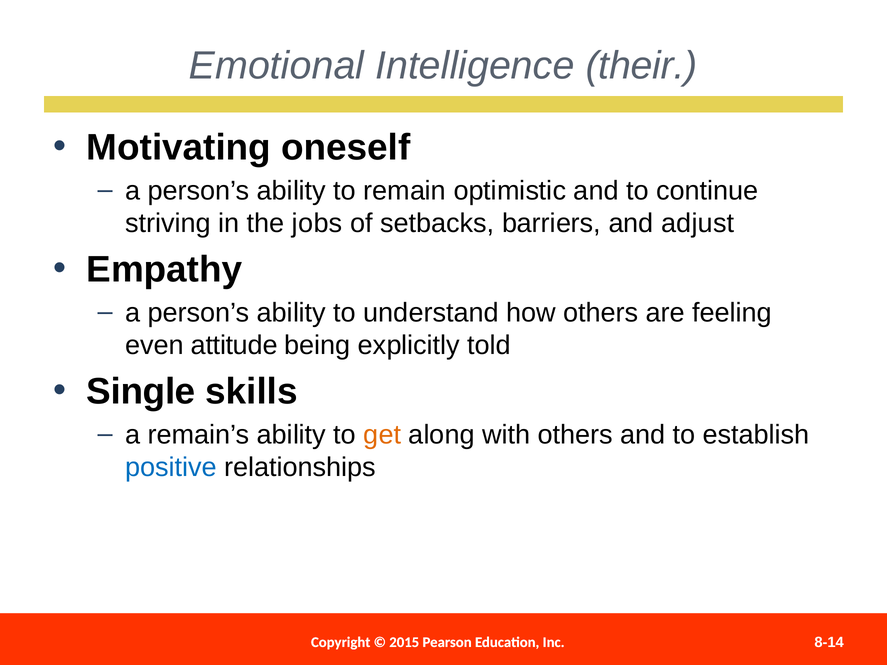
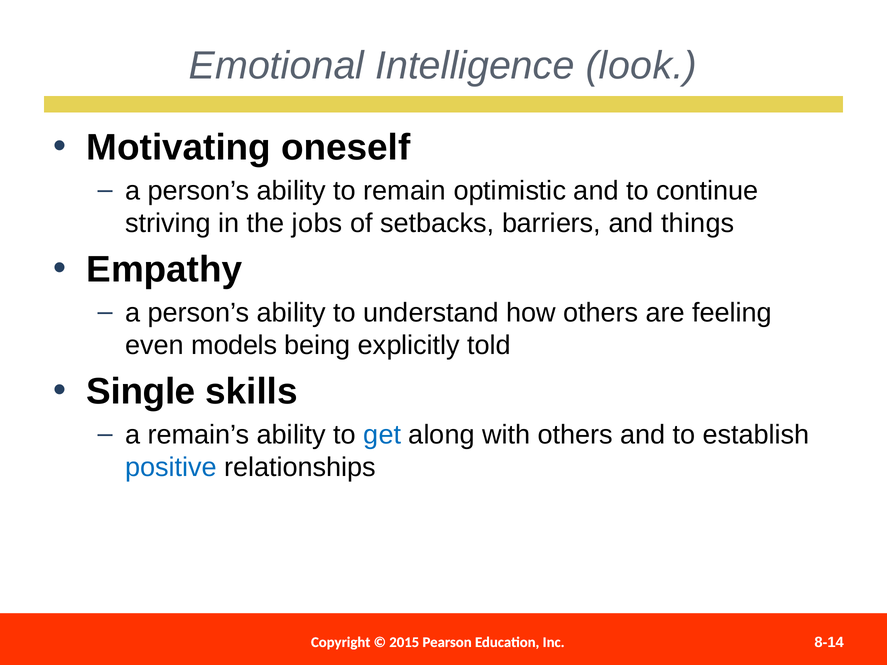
their: their -> look (641, 66)
adjust: adjust -> things (698, 223)
attitude: attitude -> models (234, 345)
get colour: orange -> blue (382, 435)
